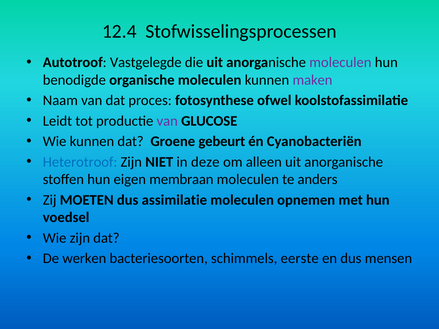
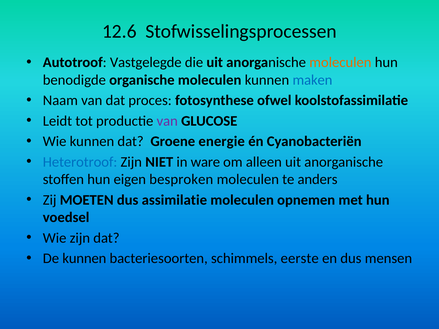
12.4: 12.4 -> 12.6 (119, 31)
moleculen colour: purple -> orange (340, 63)
maken colour: purple -> blue (312, 80)
gebeurt: gebeurt -> energie (222, 142)
deze: deze -> ware (205, 162)
membraan: membraan -> besproken (181, 180)
De werken: werken -> kunnen (84, 259)
